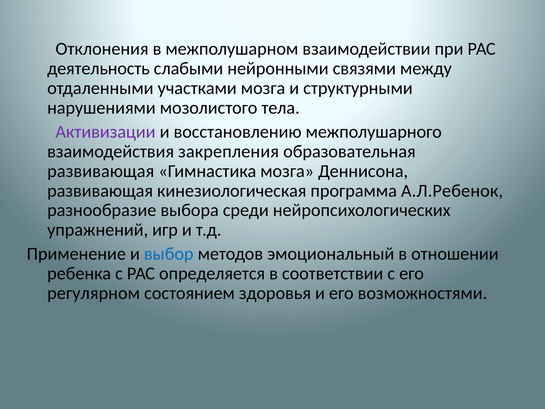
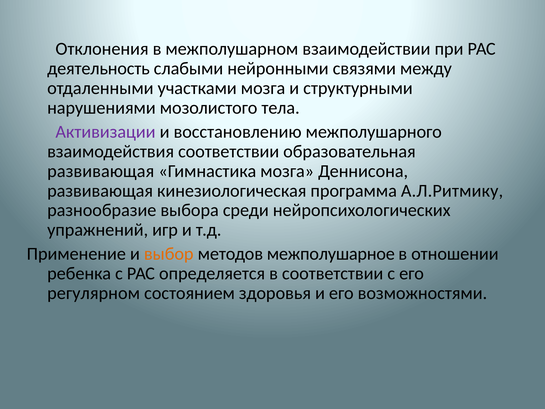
взаимодействия закрепления: закрепления -> соответствии (229, 151)
А.Л.Ребенок: А.Л.Ребенок -> А.Л.Ритмику (452, 191)
выбор colour: blue -> orange (169, 254)
эмоциональный: эмоциональный -> межполушарное (331, 254)
